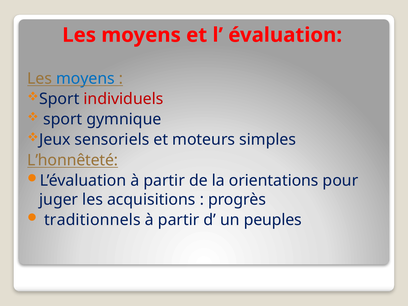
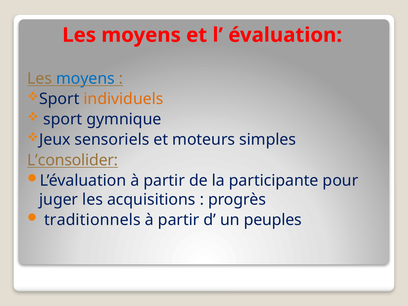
individuels colour: red -> orange (123, 99)
L’honnêteté: L’honnêteté -> L’consolider (73, 160)
orientations: orientations -> participante (274, 181)
